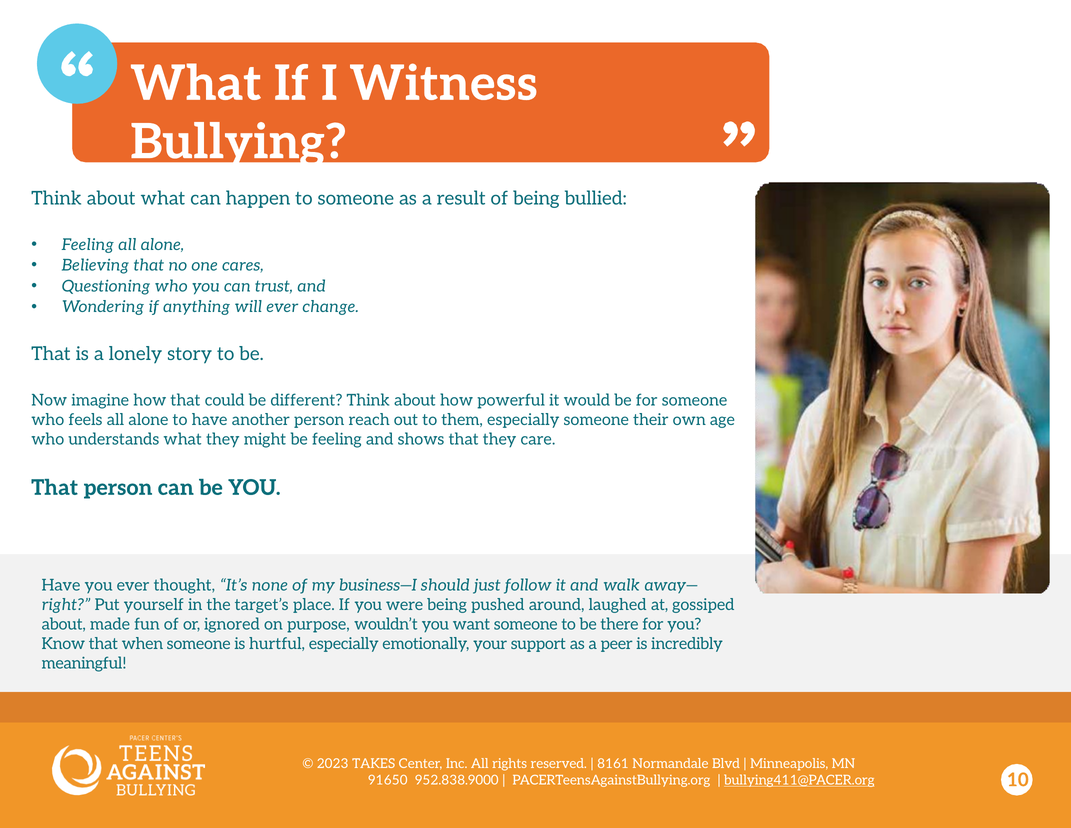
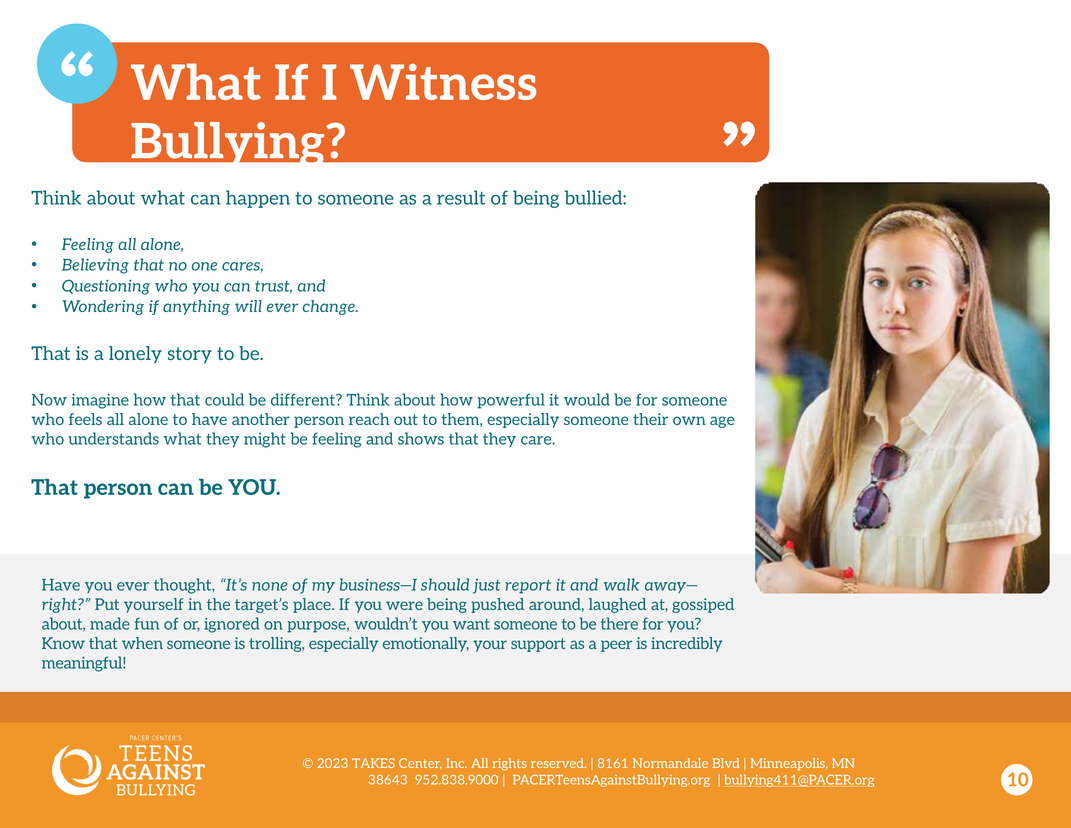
follow: follow -> report (528, 585)
hurtful: hurtful -> trolling (277, 643)
91650: 91650 -> 38643 (388, 780)
